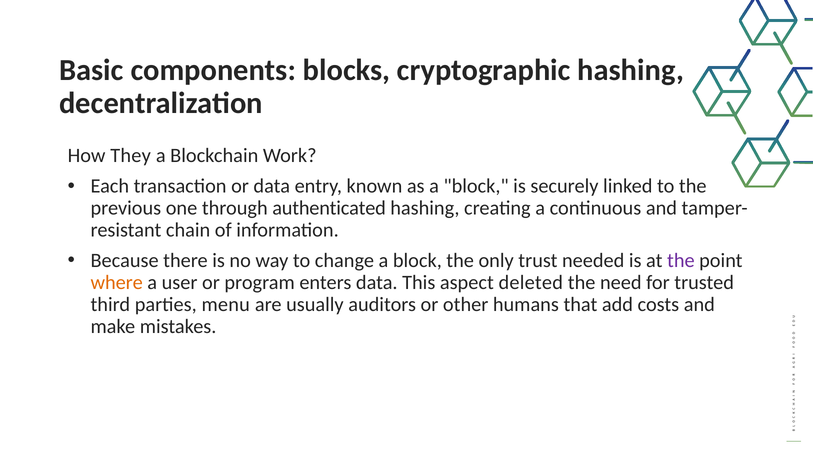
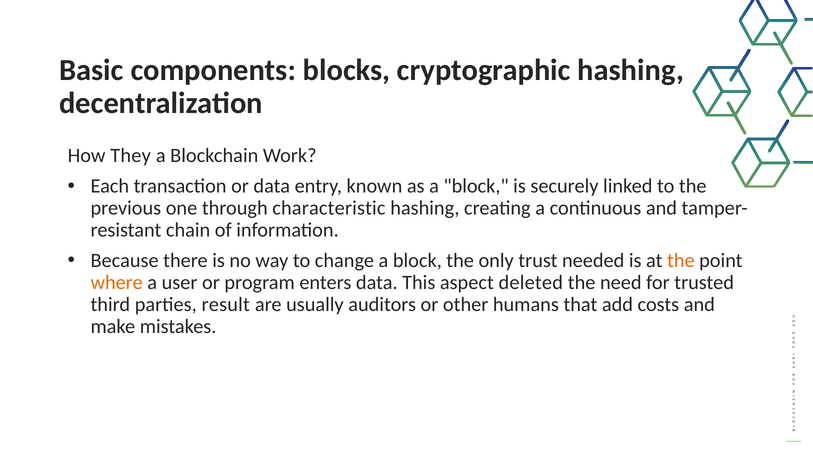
authenticated: authenticated -> characteristic (329, 208)
the colour: purple -> orange (681, 260)
menu: menu -> result (226, 304)
